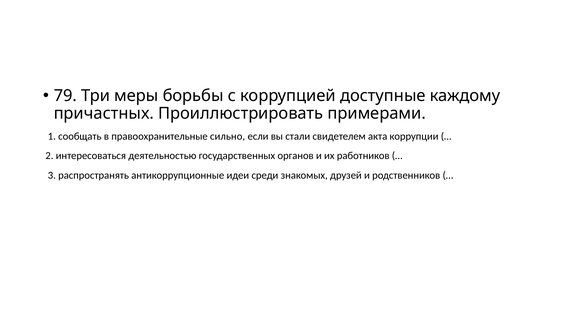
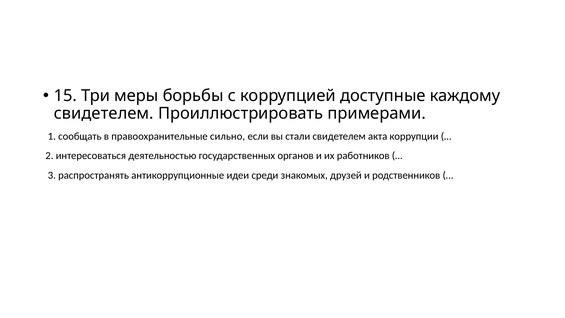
79: 79 -> 15 (65, 96)
причастных: причастных -> свидетелем (104, 113)
